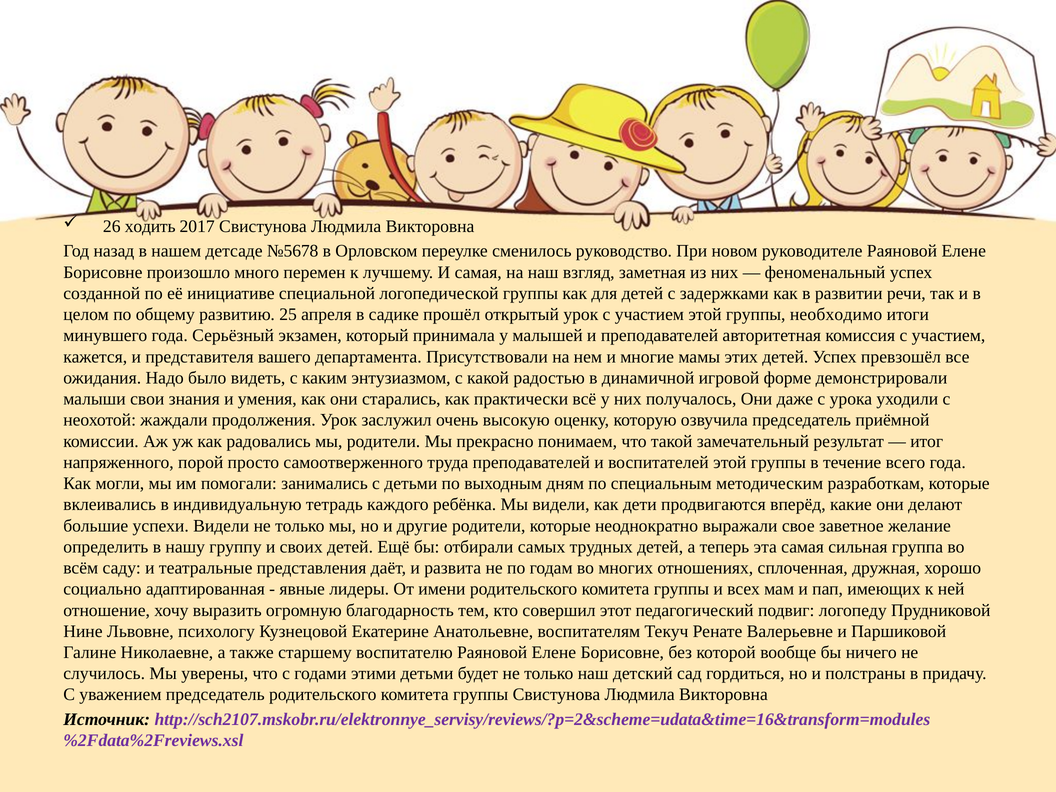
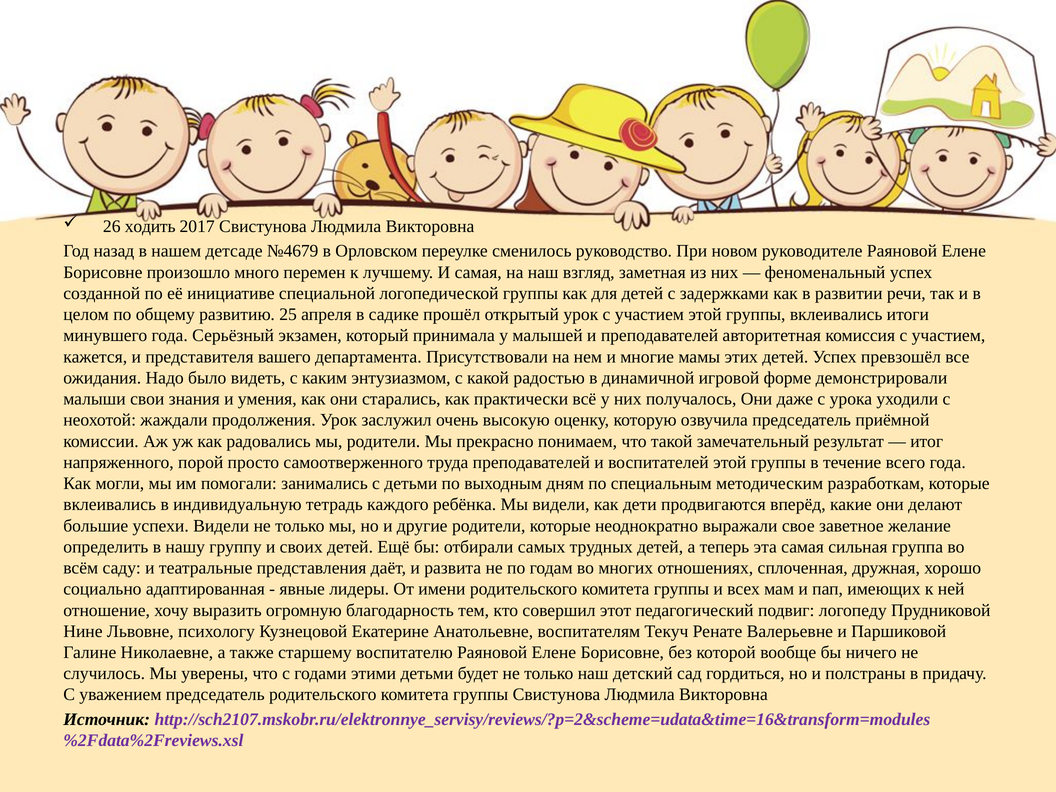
№5678: №5678 -> №4679 (293, 251)
группы необходимо: необходимо -> вклеивались (836, 315)
